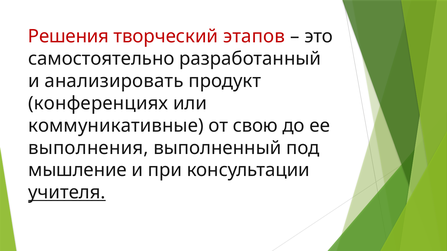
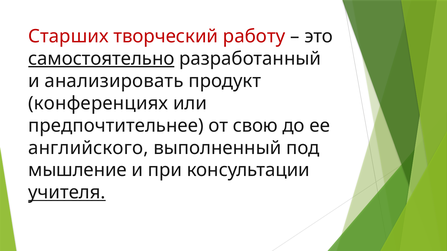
Решения: Решения -> Старших (68, 36)
этапов: этапов -> работу (254, 36)
самостоятельно underline: none -> present (101, 59)
коммуникативные: коммуникативные -> предпочтительнее (116, 126)
выполнения: выполнения -> английского (88, 148)
